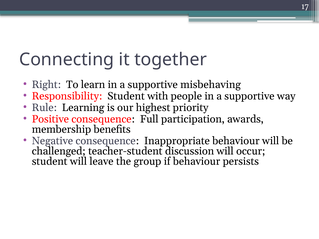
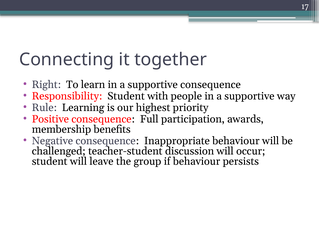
supportive misbehaving: misbehaving -> consequence (211, 85)
